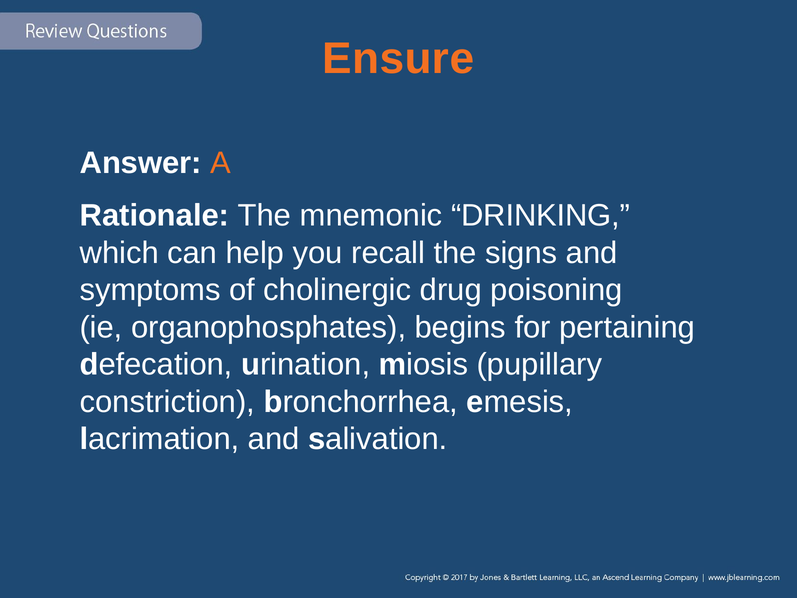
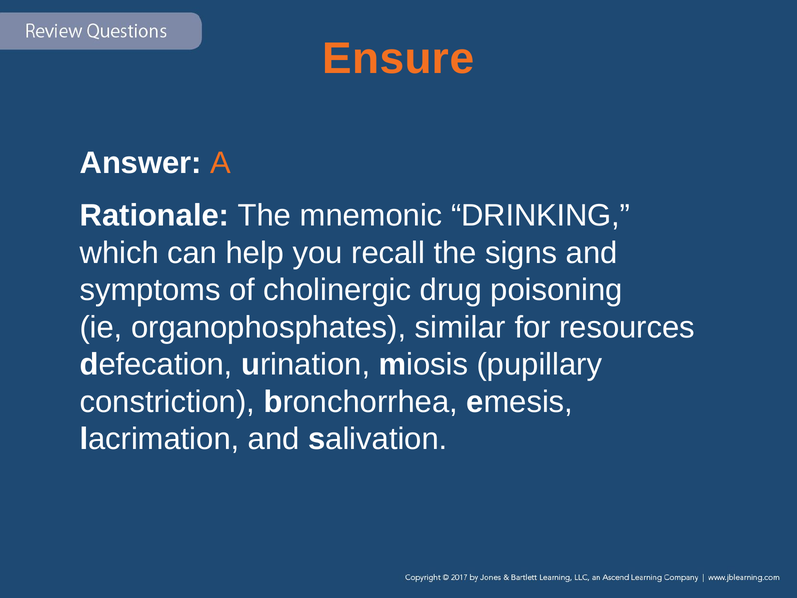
begins: begins -> similar (460, 327)
pertaining: pertaining -> resources (627, 327)
